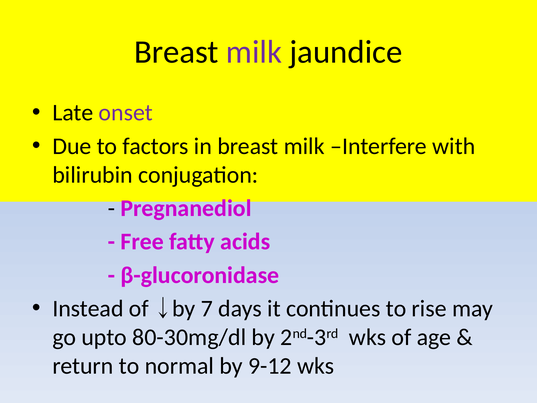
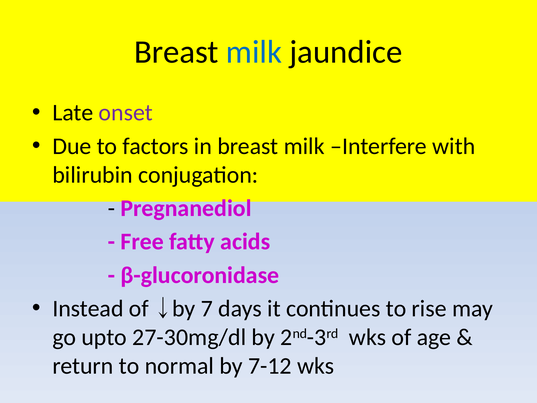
milk colour: purple -> blue (254, 52)
80-30mg/dl: 80-30mg/dl -> 27-30mg/dl (189, 337)
9-12: 9-12 -> 7-12 (270, 366)
